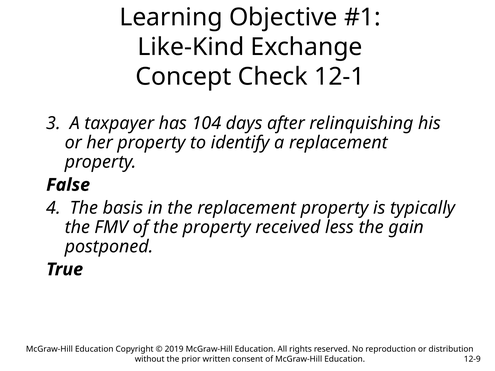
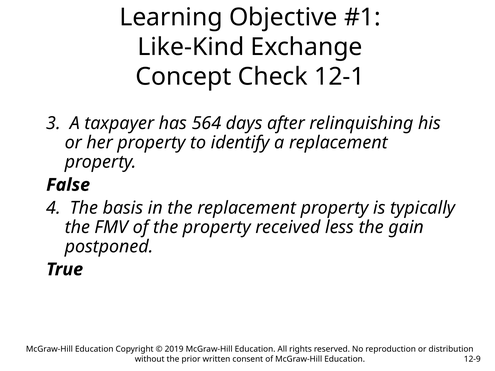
104: 104 -> 564 (206, 123)
